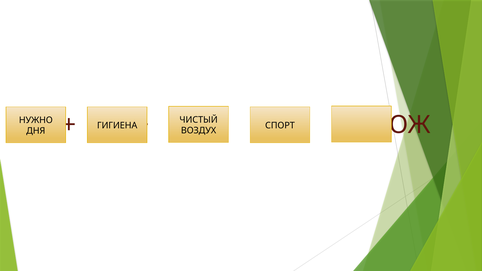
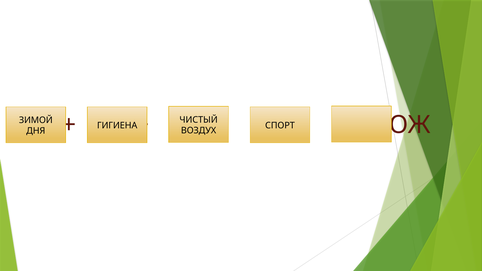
НУЖНО: НУЖНО -> ЗИМОЙ (36, 120)
